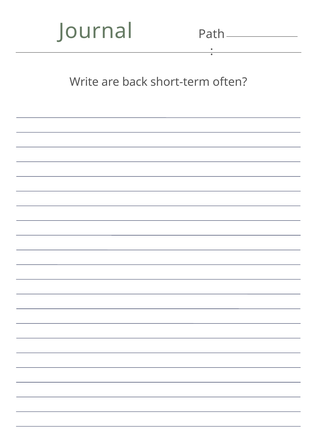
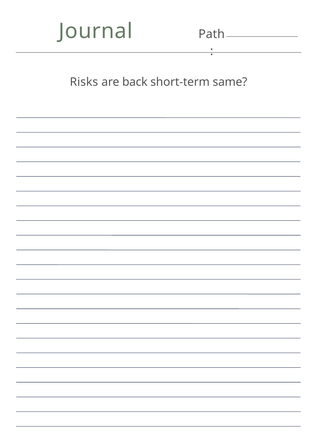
Write: Write -> Risks (84, 82)
often: often -> same (230, 82)
